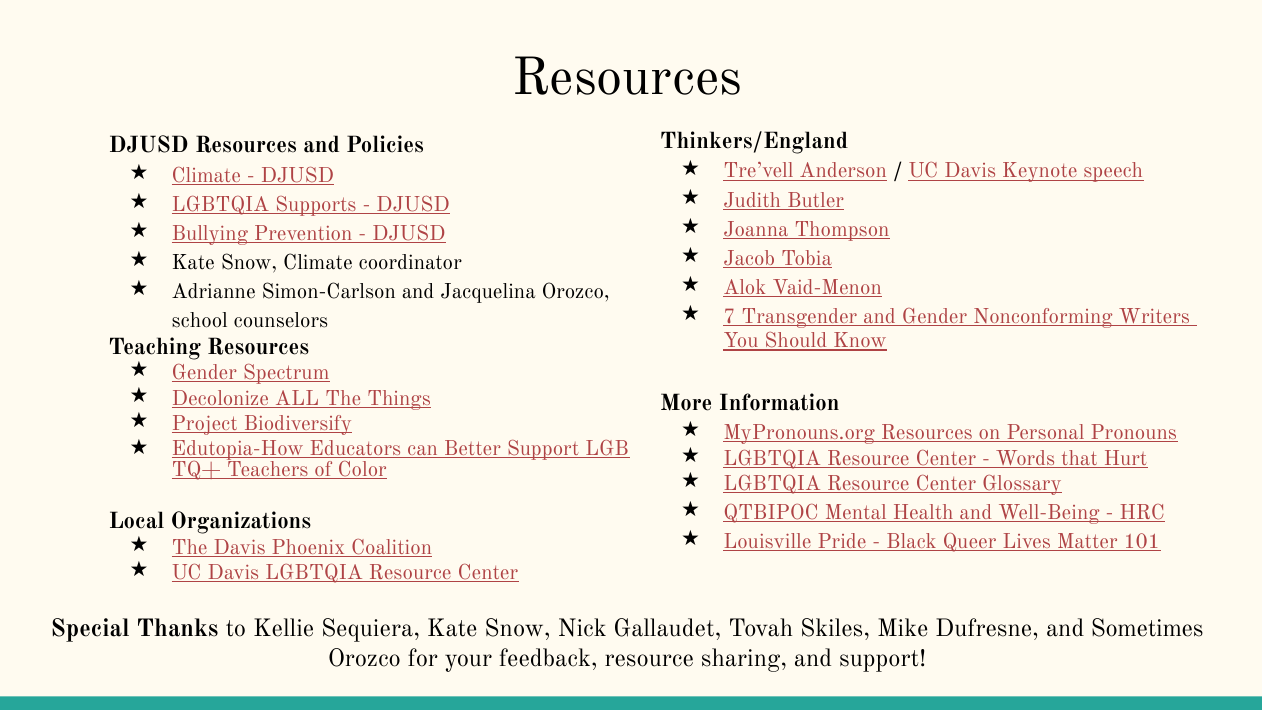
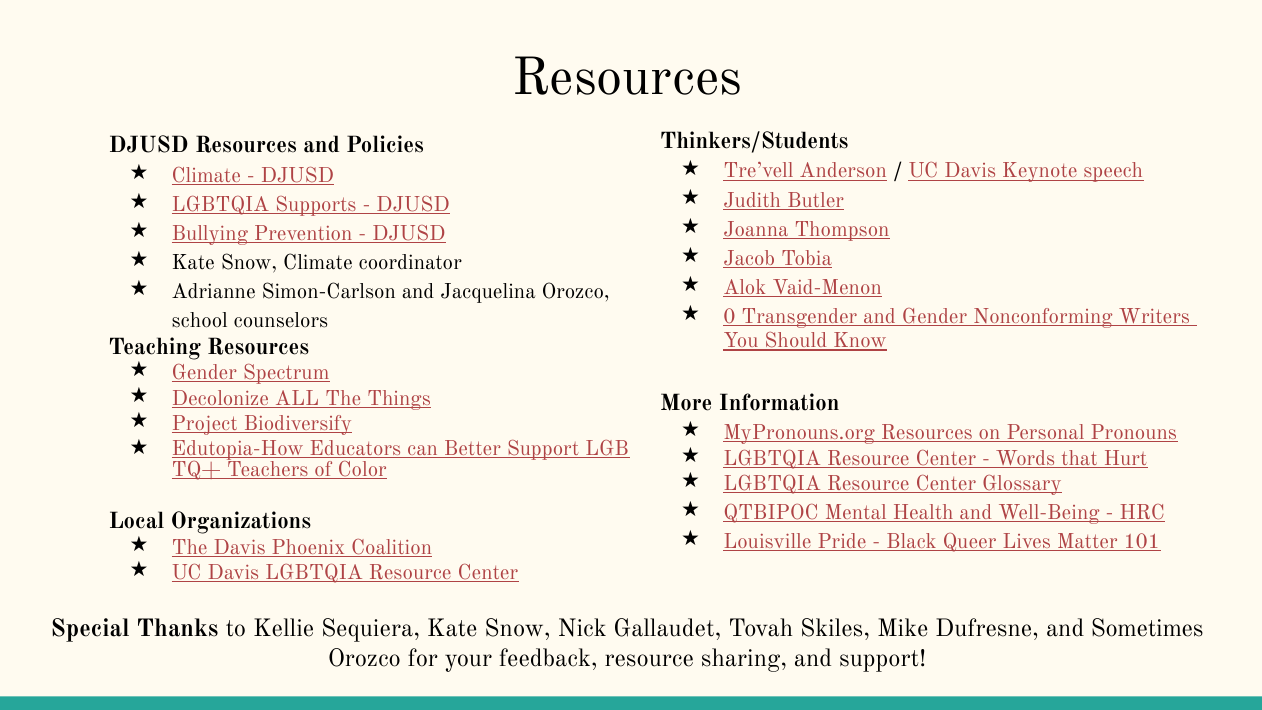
Thinkers/England: Thinkers/England -> Thinkers/Students (754, 141)
7: 7 -> 0 (729, 316)
